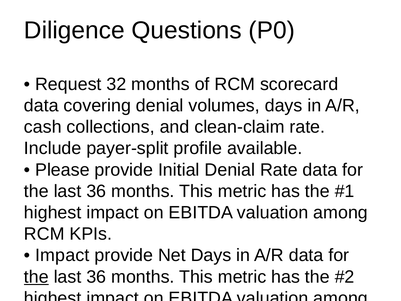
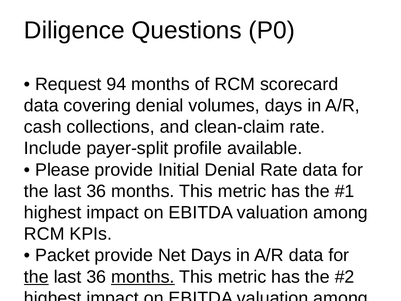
32: 32 -> 94 (116, 84)
Impact: Impact -> Packet (62, 255)
months underline: none -> present (143, 277)
